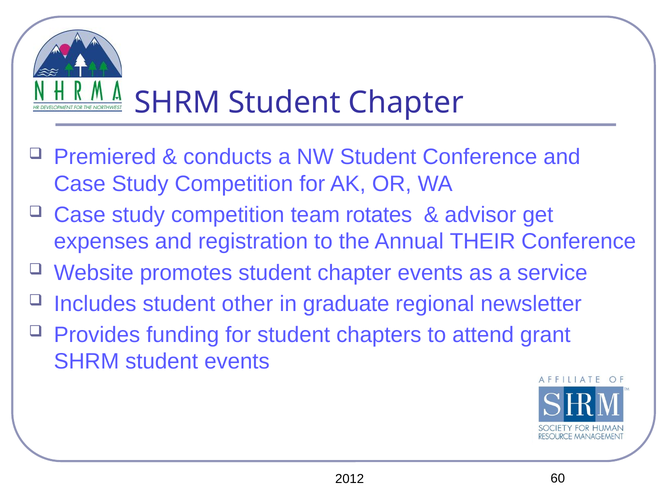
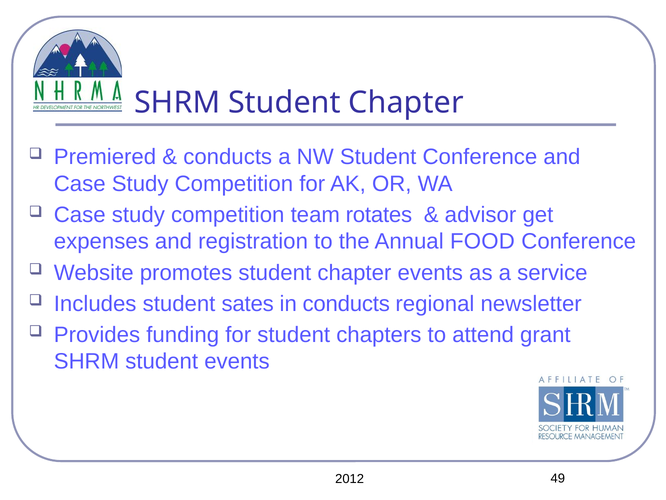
THEIR: THEIR -> FOOD (482, 241)
other: other -> sates (248, 303)
in graduate: graduate -> conducts (346, 303)
60: 60 -> 49 (558, 478)
